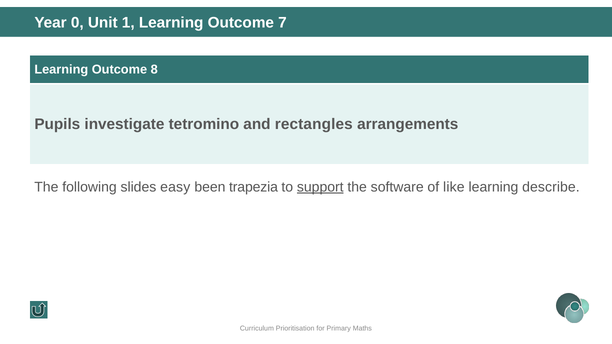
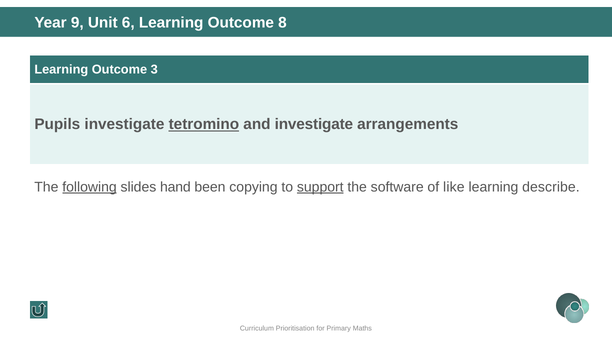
0: 0 -> 9 (77, 23)
1: 1 -> 6 (128, 23)
7: 7 -> 8 (282, 23)
8: 8 -> 3 (154, 70)
tetromino underline: none -> present (204, 124)
and rectangles: rectangles -> investigate (314, 124)
following underline: none -> present (90, 187)
easy: easy -> hand (175, 187)
trapezia: trapezia -> copying (253, 187)
